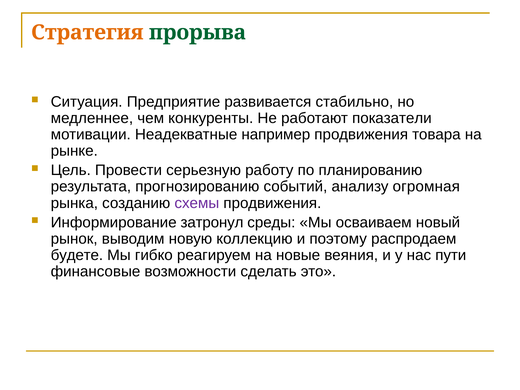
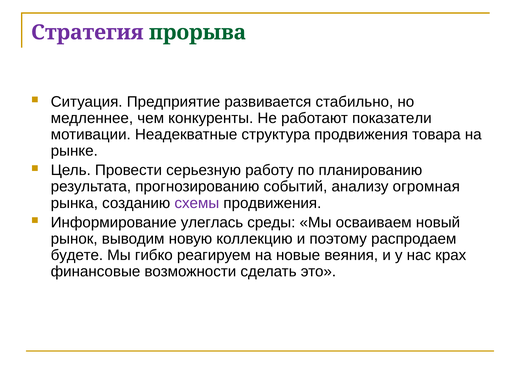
Стратегия colour: orange -> purple (87, 32)
например: например -> структура (276, 134)
затронул: затронул -> улеглась (212, 222)
пути: пути -> крах (451, 255)
